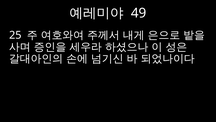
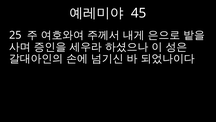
49: 49 -> 45 (139, 13)
